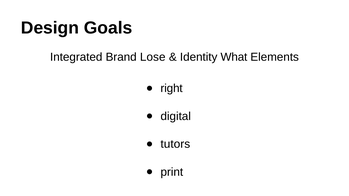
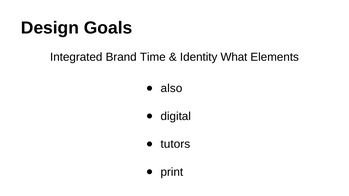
Lose: Lose -> Time (153, 57)
right: right -> also (171, 89)
